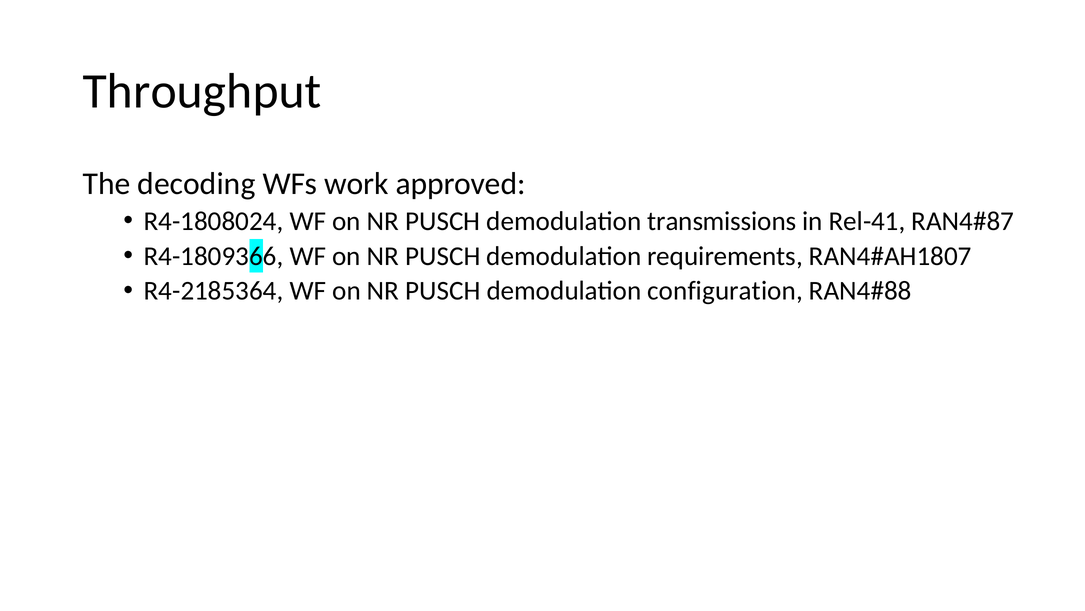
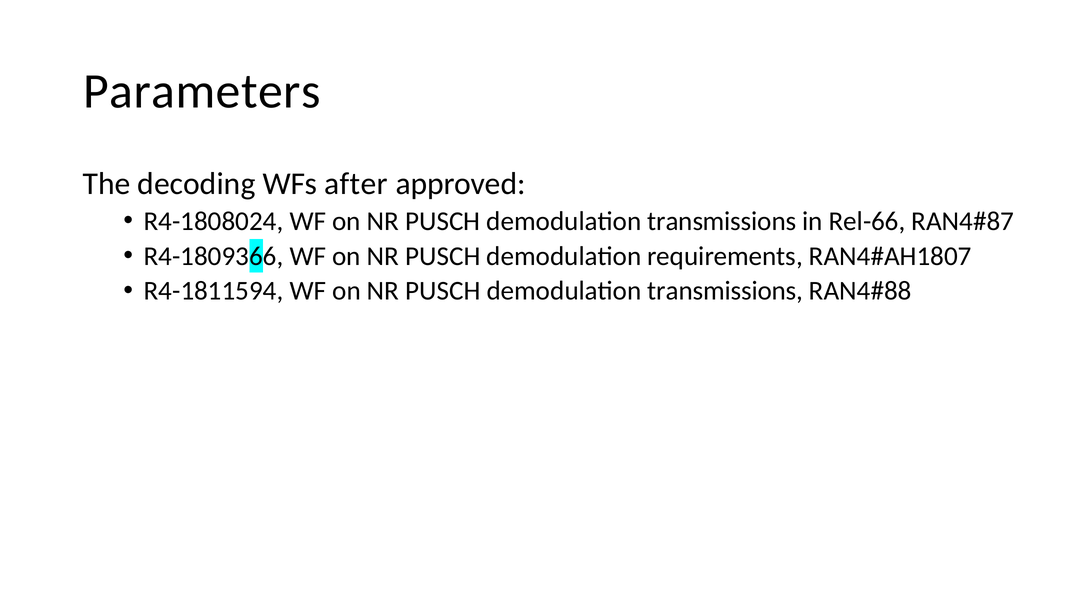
Throughput: Throughput -> Parameters (202, 91)
work: work -> after (356, 183)
Rel-41: Rel-41 -> Rel-66 (867, 221)
R4-2185364: R4-2185364 -> R4-1811594 (214, 291)
configuration: configuration -> transmissions (725, 291)
